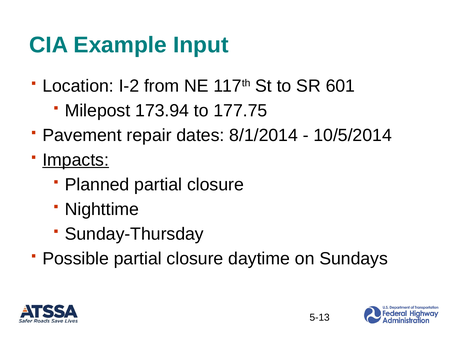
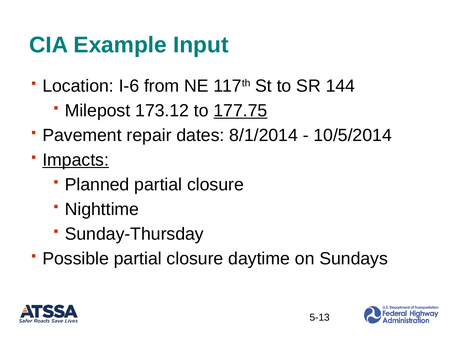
I-2: I-2 -> I-6 (129, 86)
601: 601 -> 144 (340, 86)
173.94: 173.94 -> 173.12 (162, 111)
177.75 underline: none -> present (240, 111)
